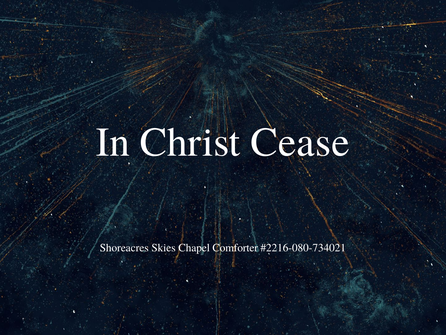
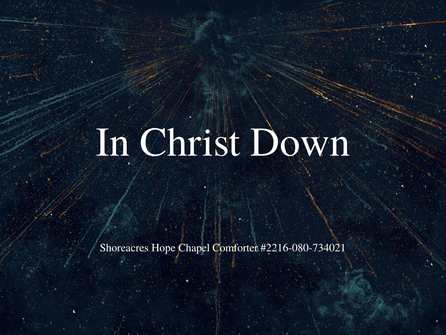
Cease: Cease -> Down (300, 142)
Skies: Skies -> Hope (164, 248)
